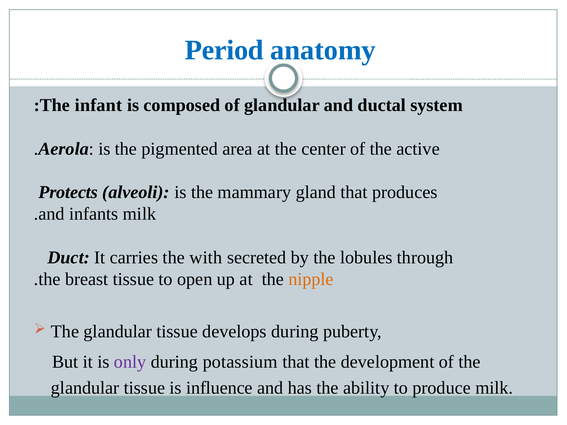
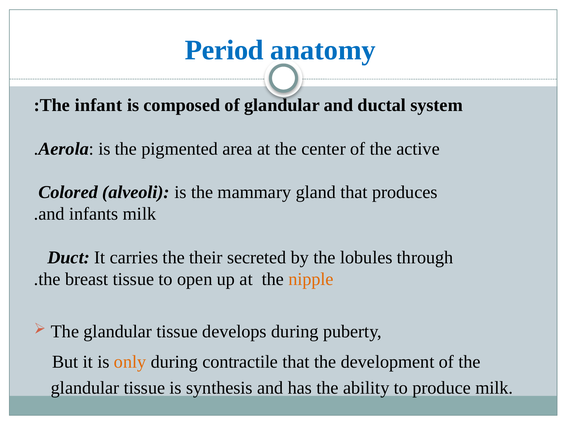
Protects: Protects -> Colored (68, 192)
with: with -> their (206, 258)
only colour: purple -> orange (130, 362)
potassium: potassium -> contractile (240, 362)
influence: influence -> synthesis (219, 388)
